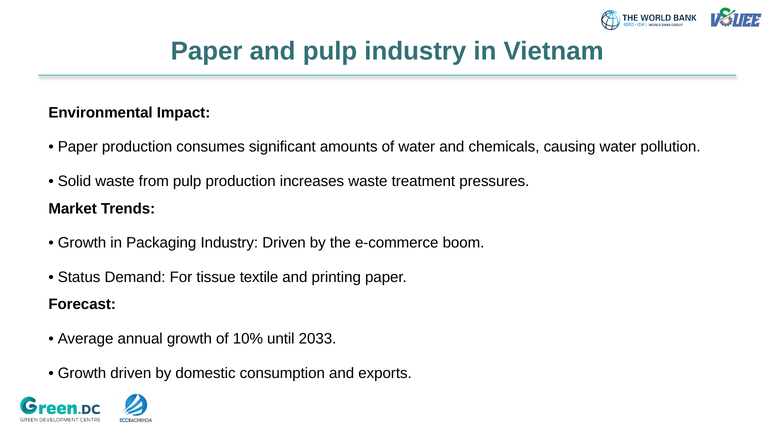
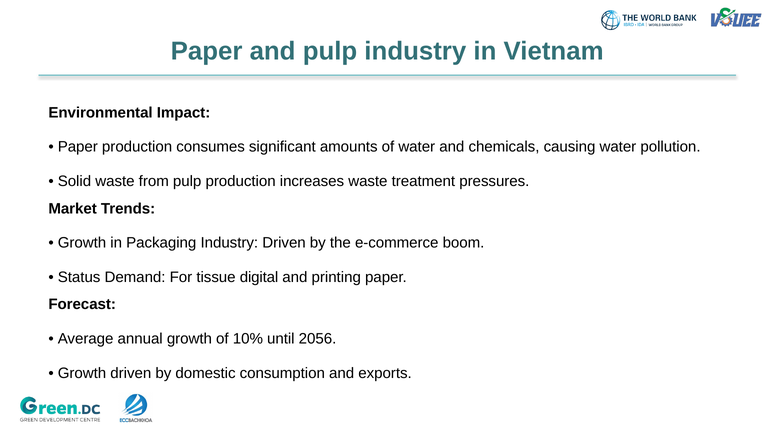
textile: textile -> digital (259, 277)
2033: 2033 -> 2056 (318, 339)
